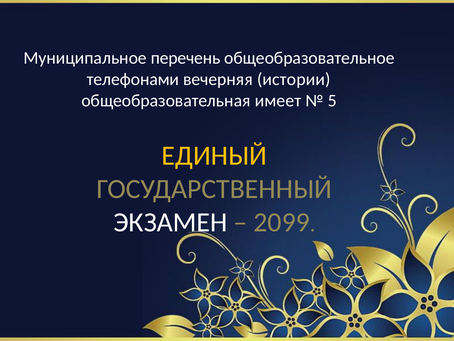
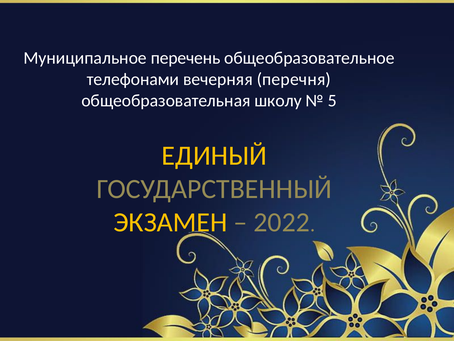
истории: истории -> перечня (294, 79)
имеет: имеет -> школу (278, 100)
ЭКЗАМЕН colour: white -> yellow (170, 222)
2099: 2099 -> 2022 (282, 222)
